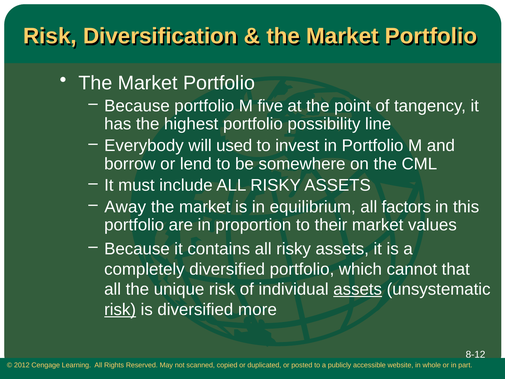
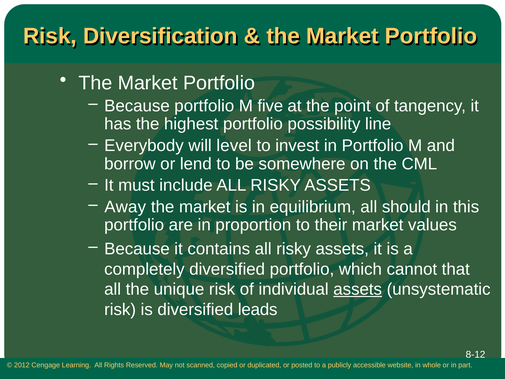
used: used -> level (234, 146)
factors: factors -> should (406, 207)
risk underline: present -> none (120, 309)
more: more -> leads (258, 309)
